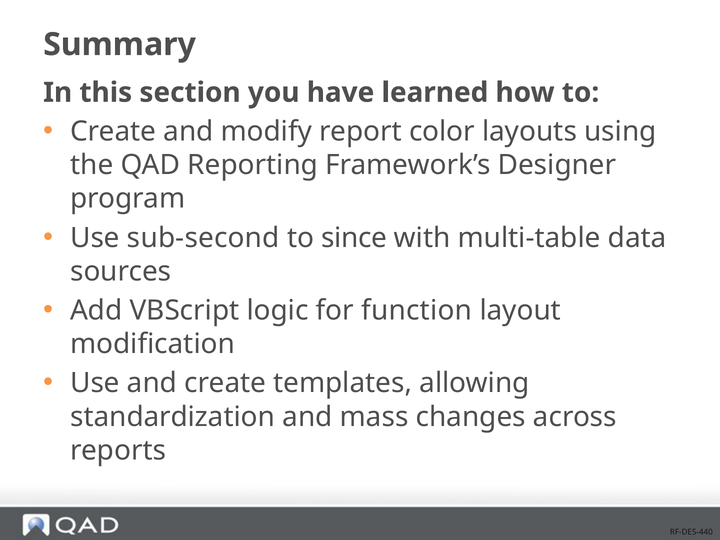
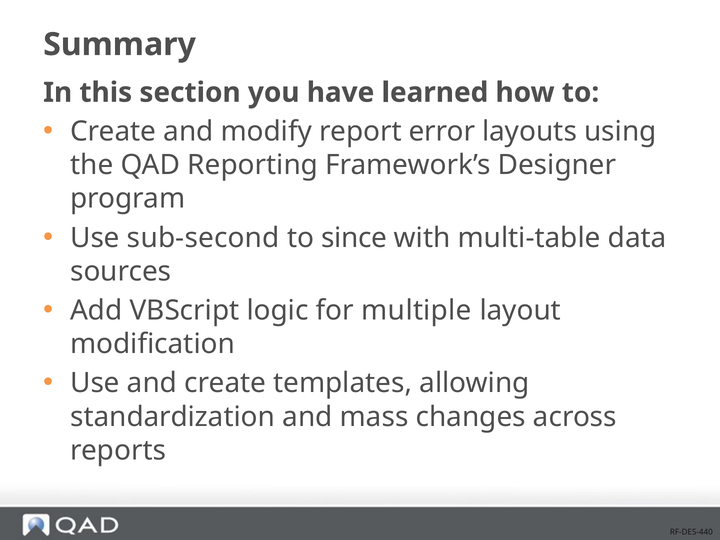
color: color -> error (442, 132)
function: function -> multiple (417, 311)
